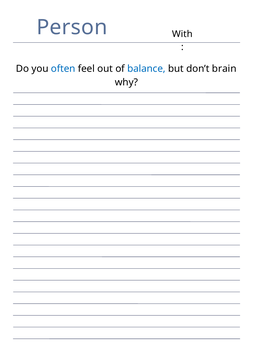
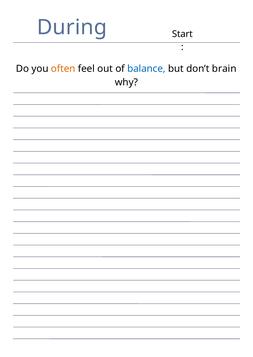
Person: Person -> During (72, 27)
With: With -> Start (182, 34)
often colour: blue -> orange (63, 69)
